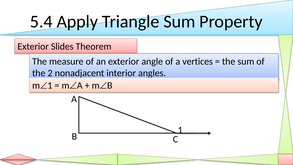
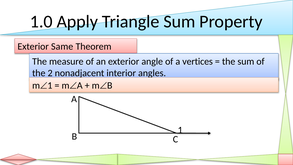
5.4: 5.4 -> 1.0 (41, 22)
Slides: Slides -> Same (62, 46)
